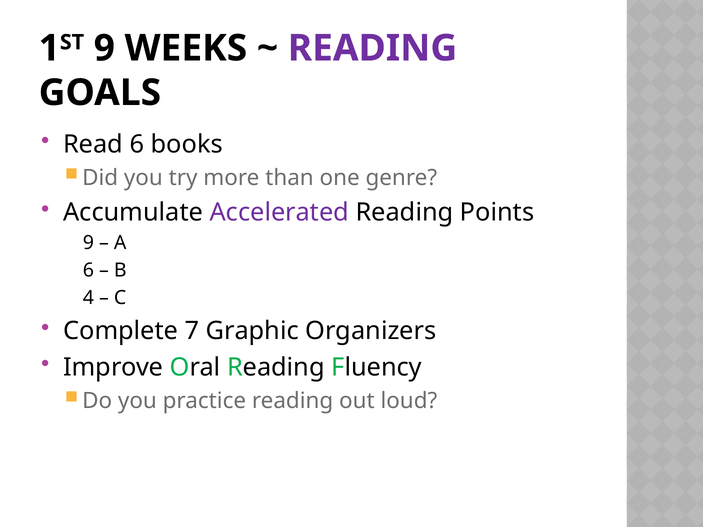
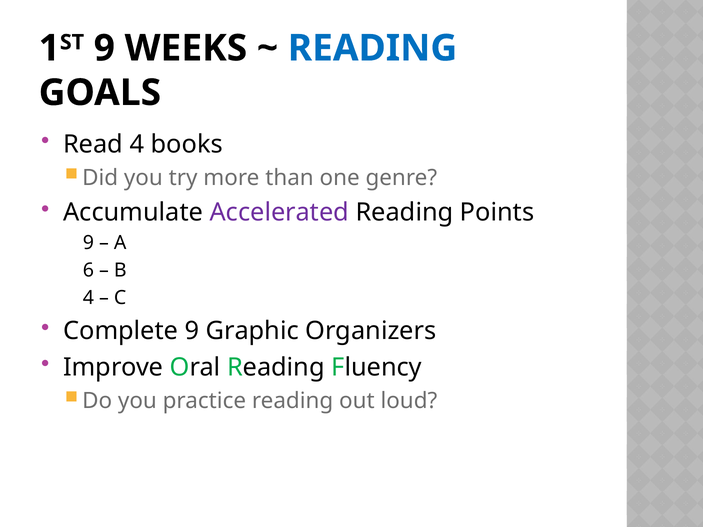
READING colour: purple -> blue (372, 48)
Read 6: 6 -> 4 (137, 144)
Complete 7: 7 -> 9 (192, 331)
